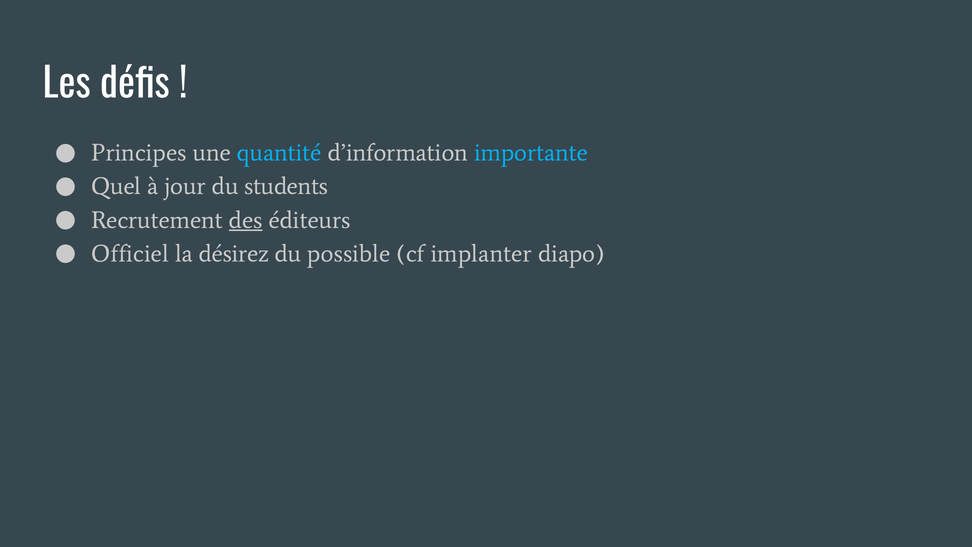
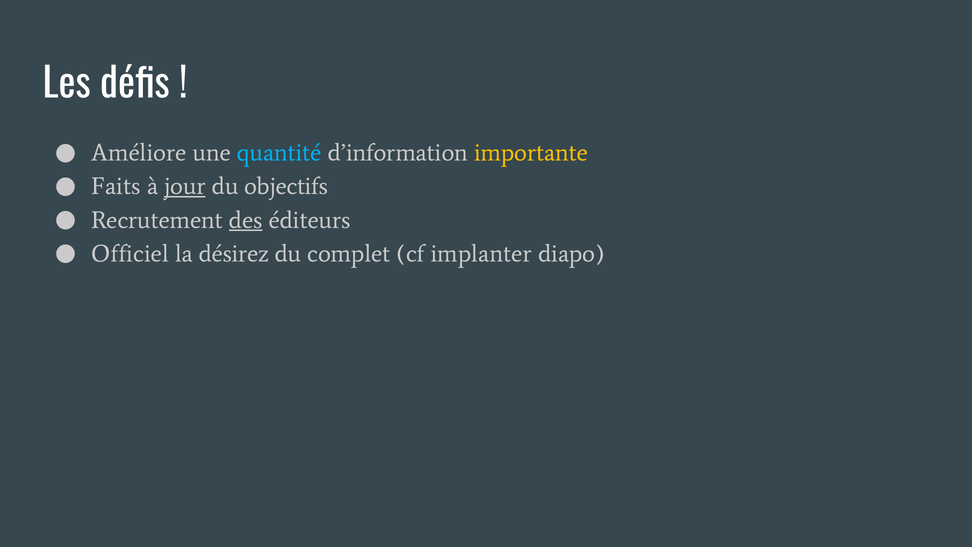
Principes: Principes -> Améliore (139, 153)
importante colour: light blue -> yellow (531, 153)
Quel: Quel -> Faits (116, 186)
jour underline: none -> present (185, 186)
students: students -> objectifs (286, 186)
possible: possible -> complet (349, 253)
